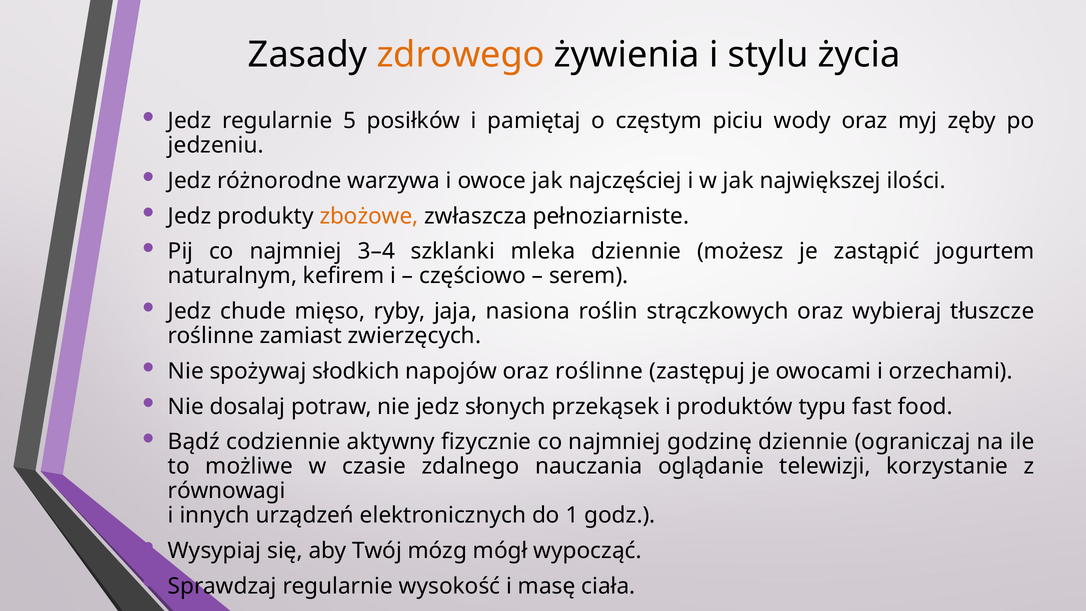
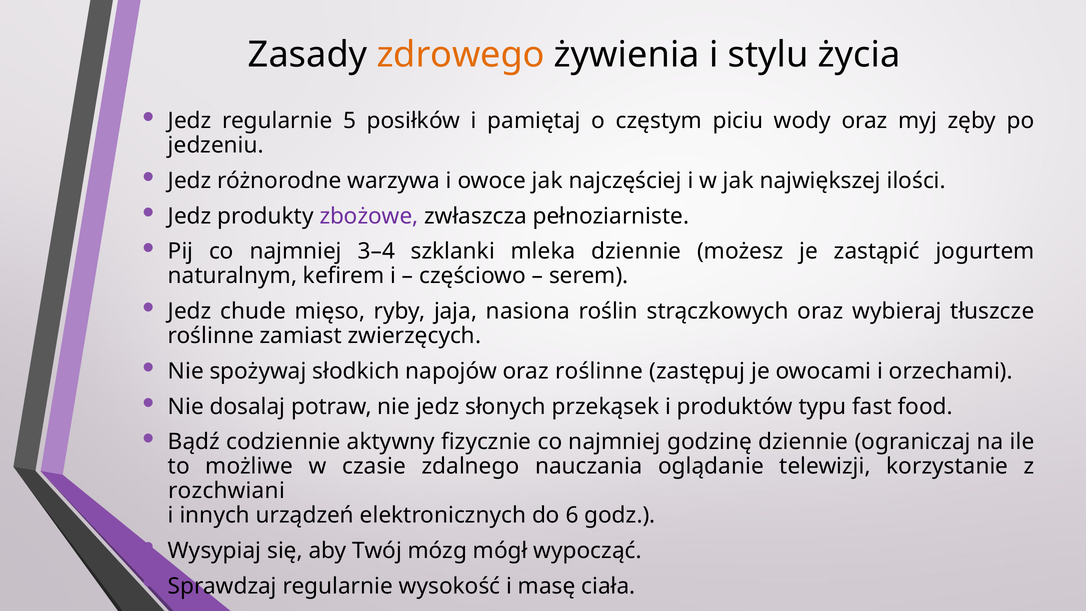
zbożowe colour: orange -> purple (369, 216)
równowagi: równowagi -> rozchwiani (227, 491)
1: 1 -> 6 (572, 515)
